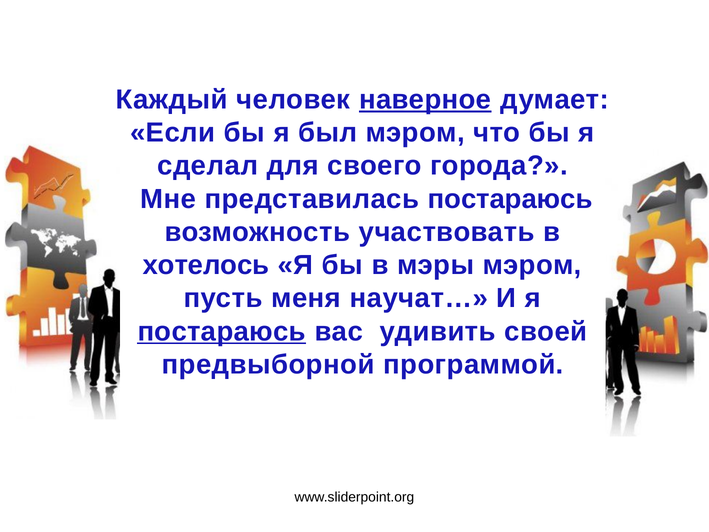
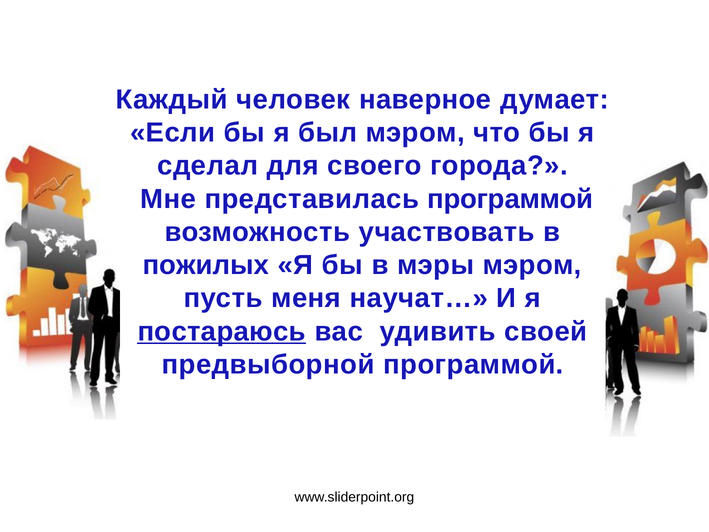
наверное underline: present -> none (425, 100)
представилась постараюсь: постараюсь -> программой (510, 199)
хотелось: хотелось -> пожилых (206, 265)
